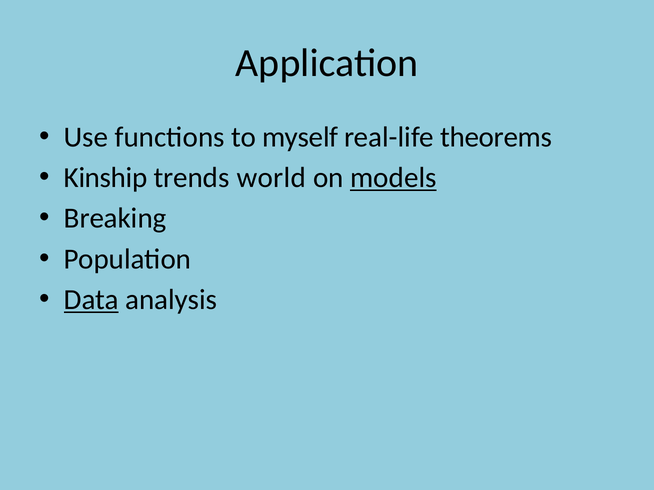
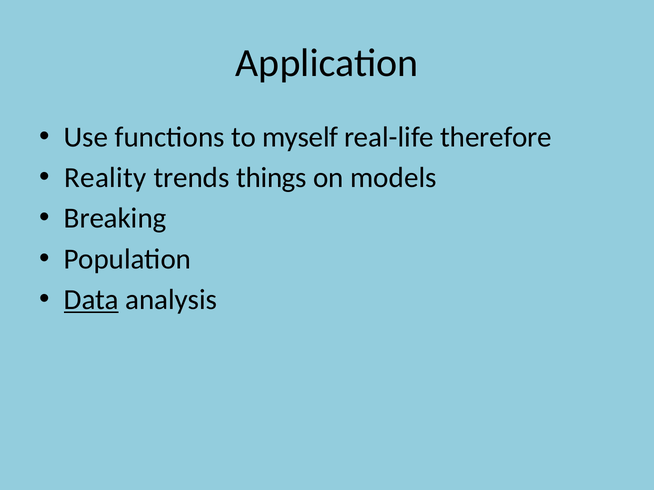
theorems: theorems -> therefore (496, 137)
Kinship: Kinship -> Reality (105, 178)
world: world -> things (271, 178)
models underline: present -> none (393, 178)
